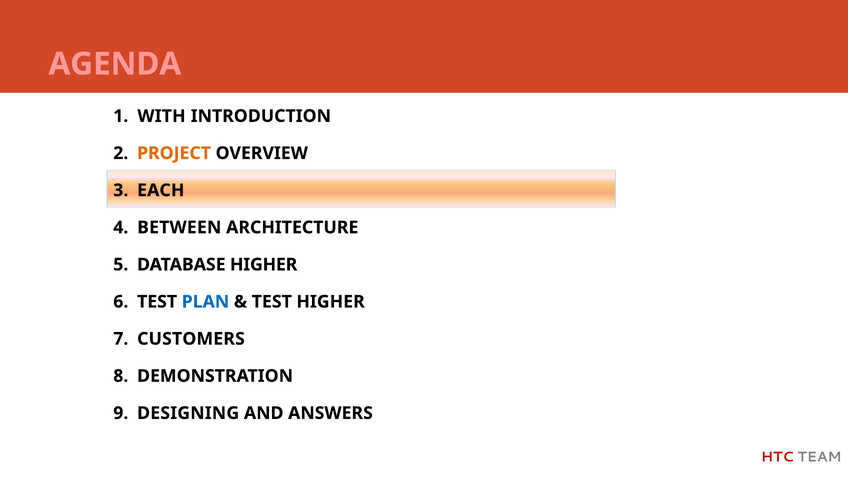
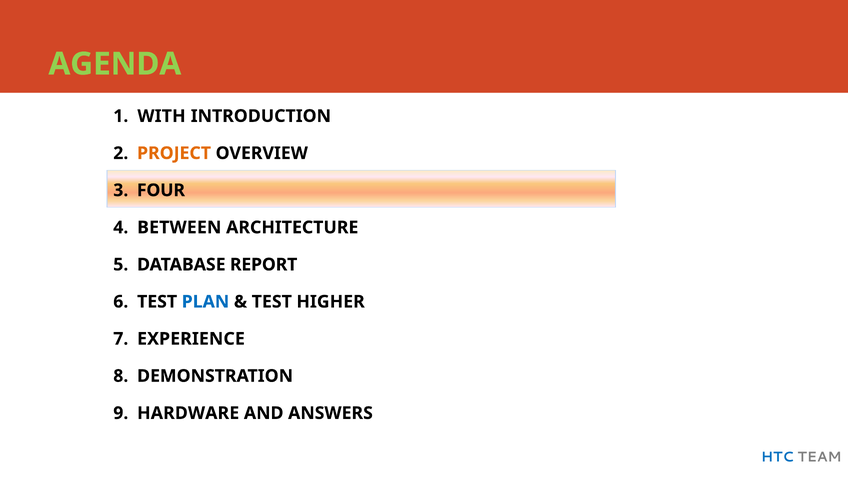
AGENDA colour: pink -> light green (115, 64)
EACH: EACH -> FOUR (161, 190)
DATABASE HIGHER: HIGHER -> REPORT (264, 265)
CUSTOMERS: CUSTOMERS -> EXPERIENCE (191, 339)
DESIGNING: DESIGNING -> HARDWARE (188, 413)
HTC colour: red -> blue (777, 457)
